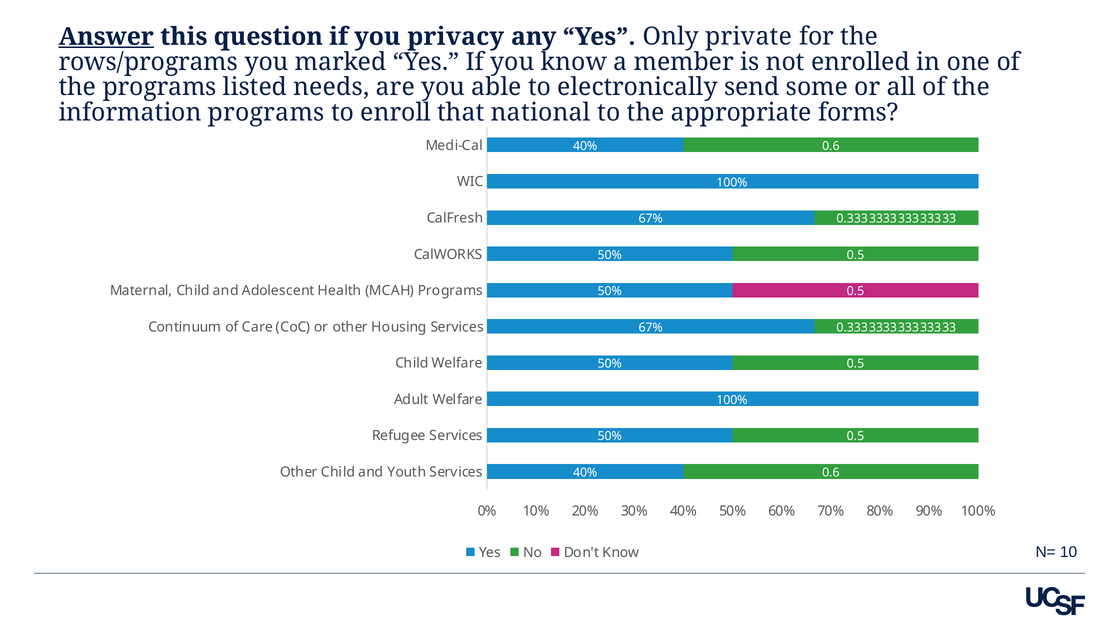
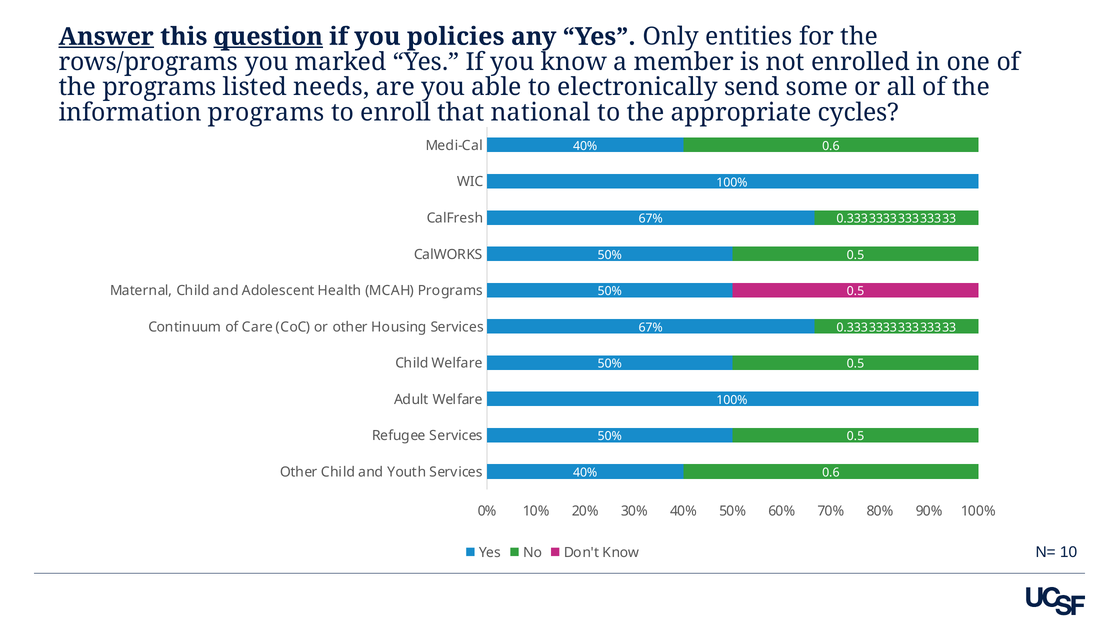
question underline: none -> present (268, 37)
privacy: privacy -> policies (456, 37)
private: private -> entities (749, 37)
forms: forms -> cycles (858, 113)
